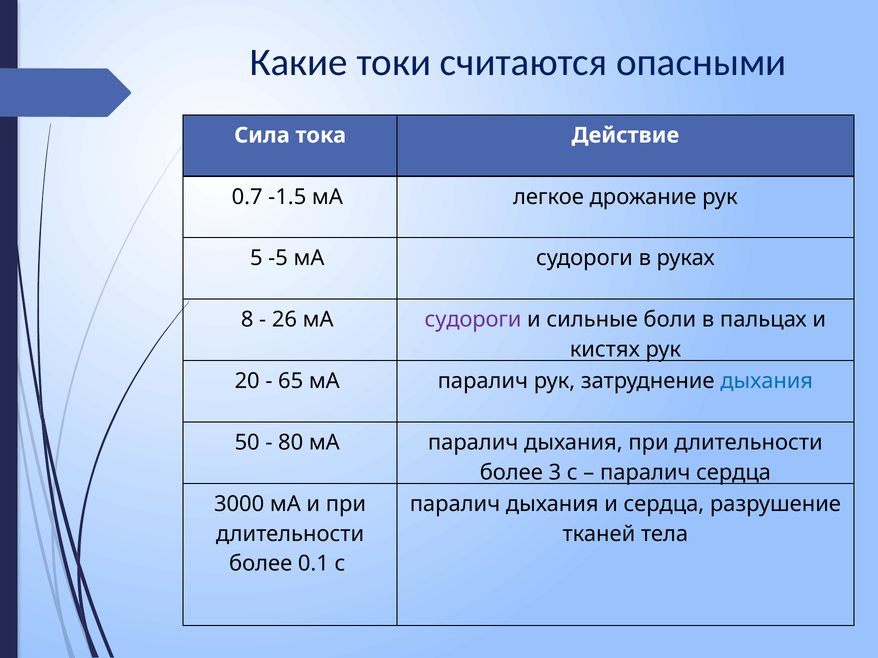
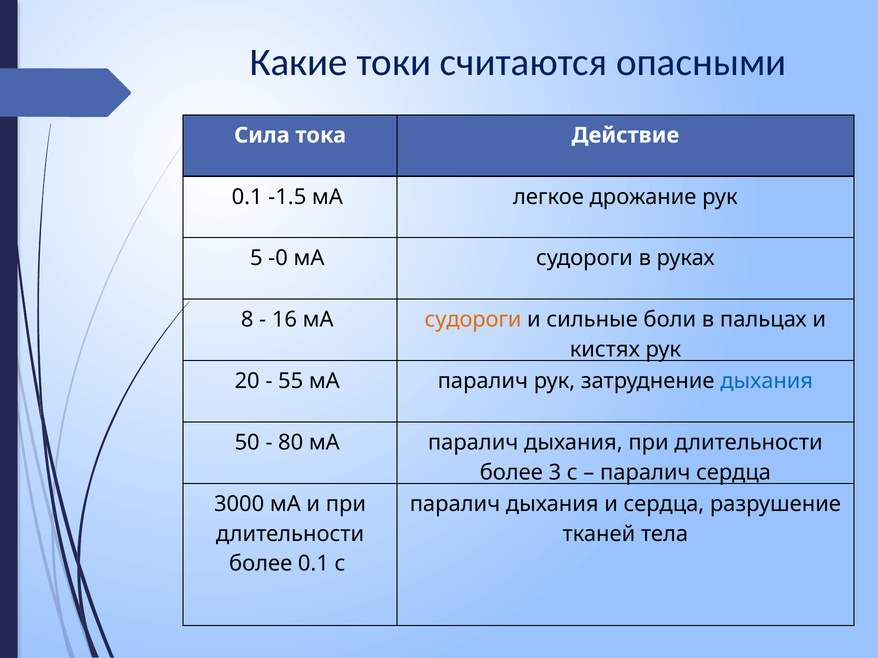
0.7: 0.7 -> 0.1 (247, 197)
-5: -5 -> -0 (278, 258)
26: 26 -> 16 (284, 320)
судороги colour: purple -> orange (473, 320)
65: 65 -> 55 (291, 381)
